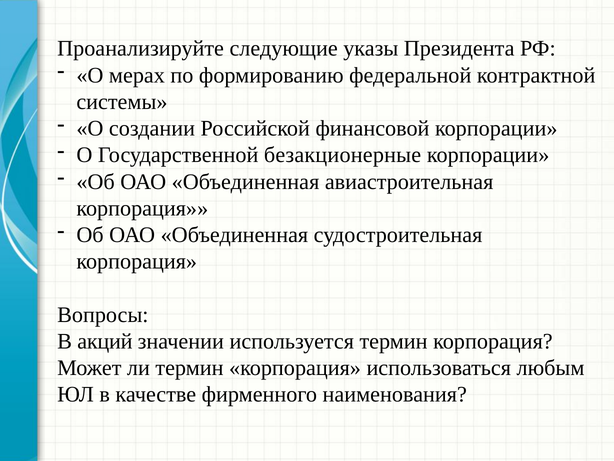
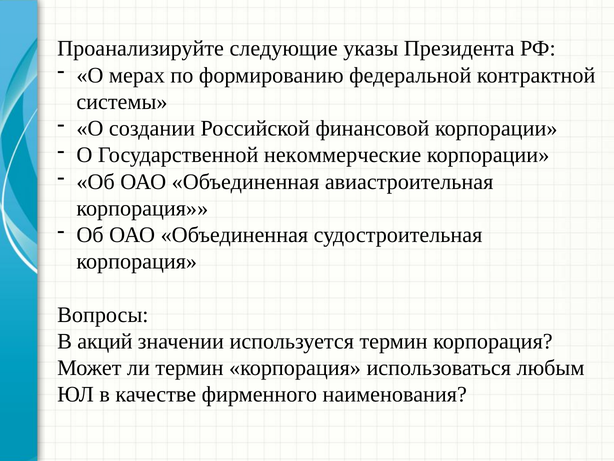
безакционерные: безакционерные -> некоммерческие (343, 155)
